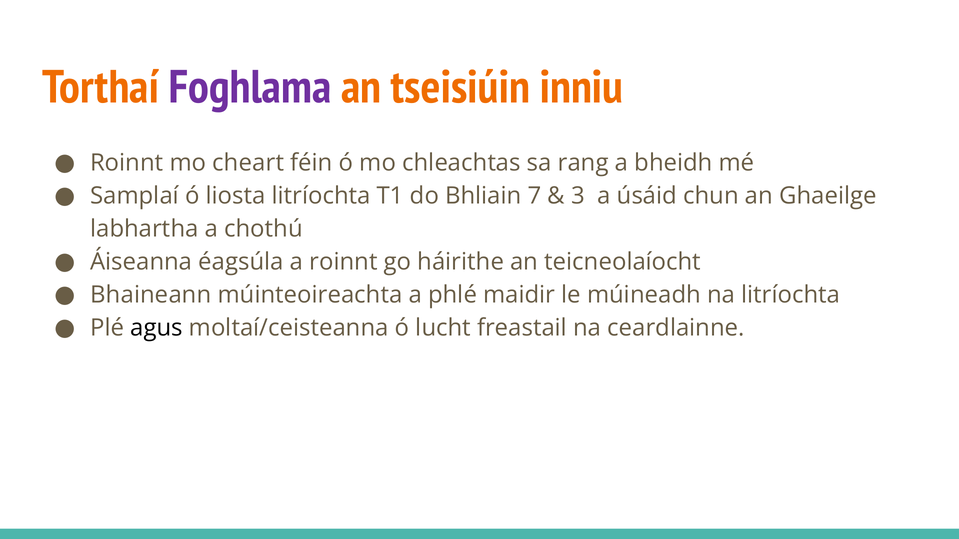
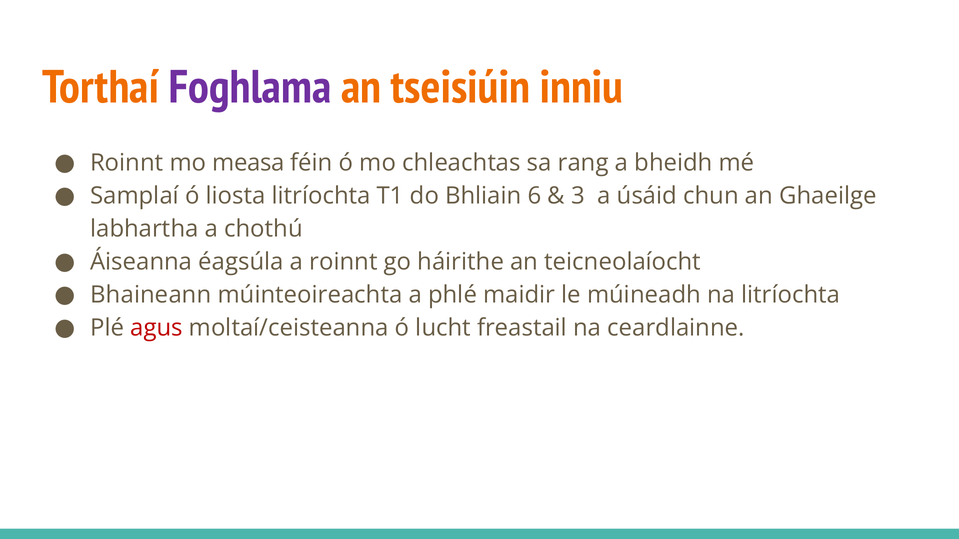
cheart: cheart -> measa (248, 163)
7: 7 -> 6 (535, 196)
agus colour: black -> red (157, 328)
